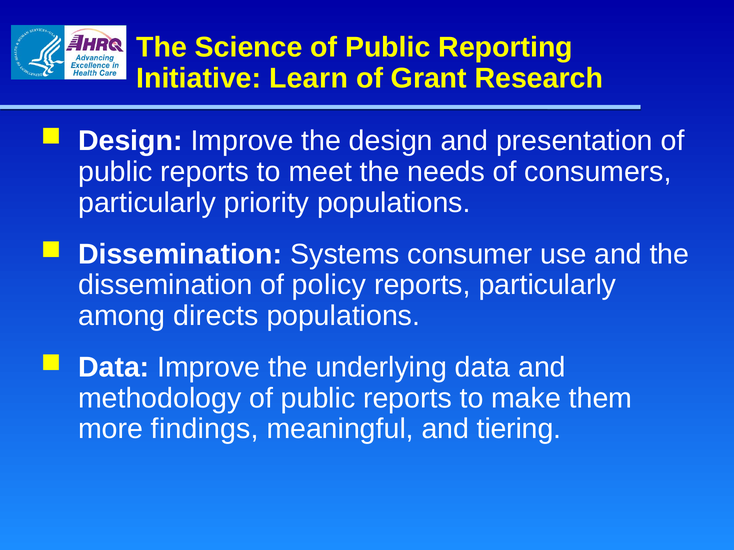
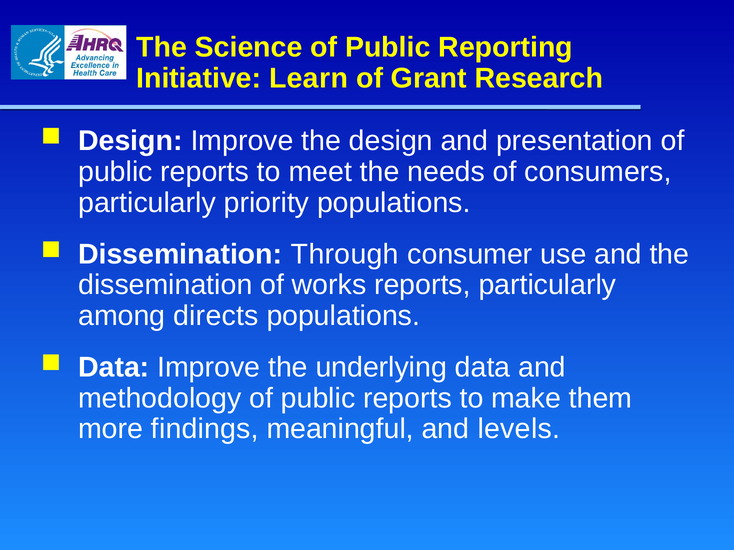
Systems: Systems -> Through (345, 254)
policy: policy -> works (329, 285)
tiering: tiering -> levels (519, 429)
